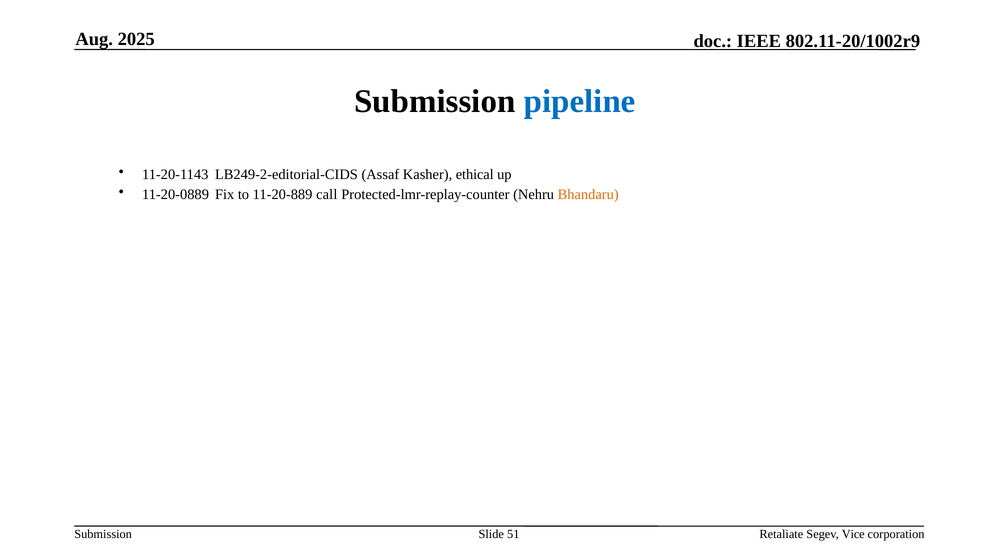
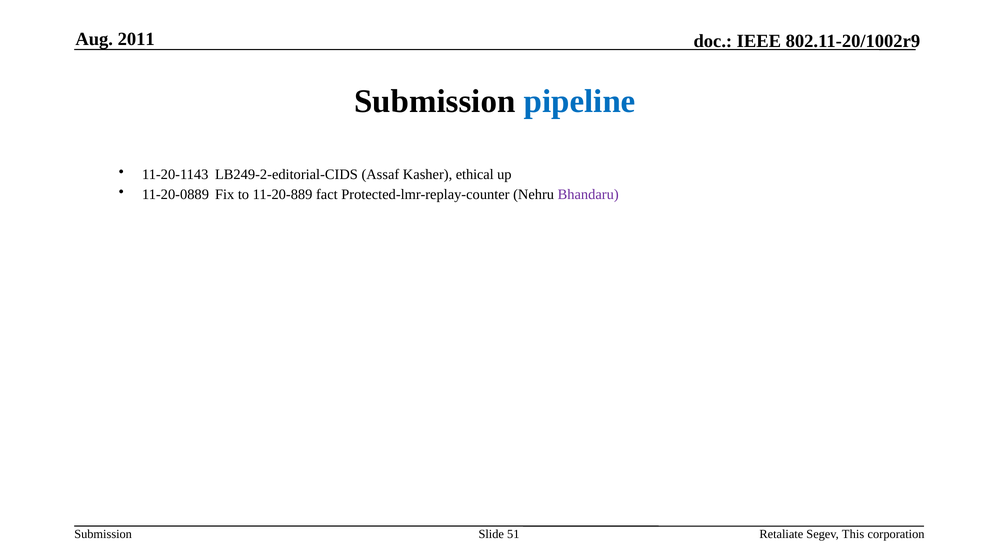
2025: 2025 -> 2011 (136, 39)
call: call -> fact (327, 195)
Bhandaru colour: orange -> purple (588, 195)
Vice: Vice -> This (853, 534)
